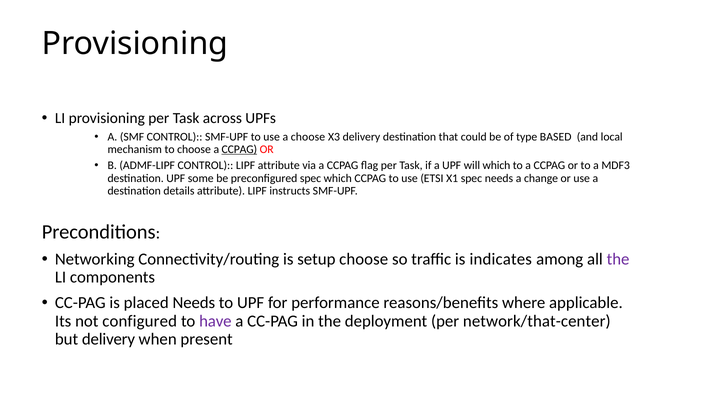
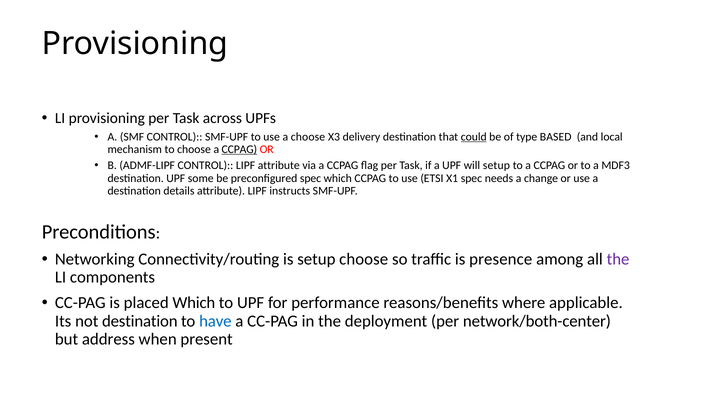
could underline: none -> present (474, 137)
will which: which -> setup (496, 166)
indicates: indicates -> presence (501, 259)
placed Needs: Needs -> Which (194, 303)
not configured: configured -> destination (140, 321)
have colour: purple -> blue (215, 321)
network/that-center: network/that-center -> network/both-center (537, 321)
but delivery: delivery -> address (108, 339)
